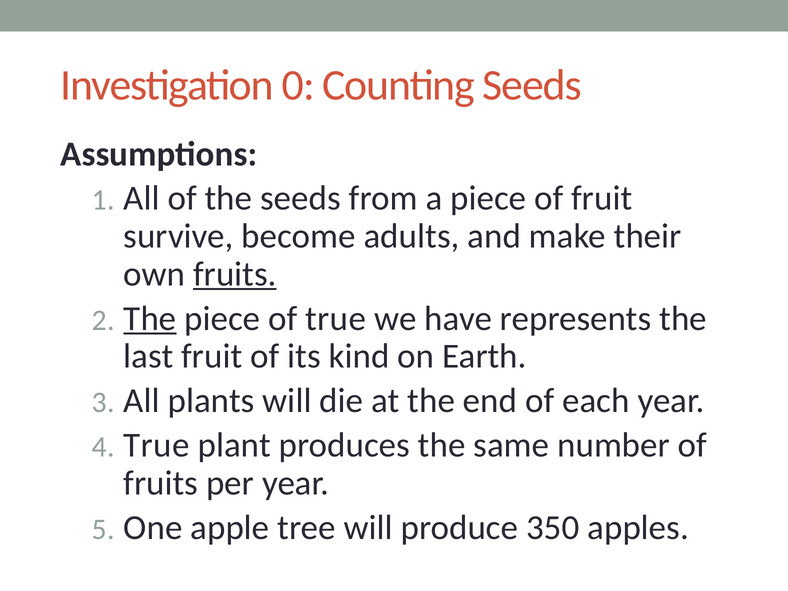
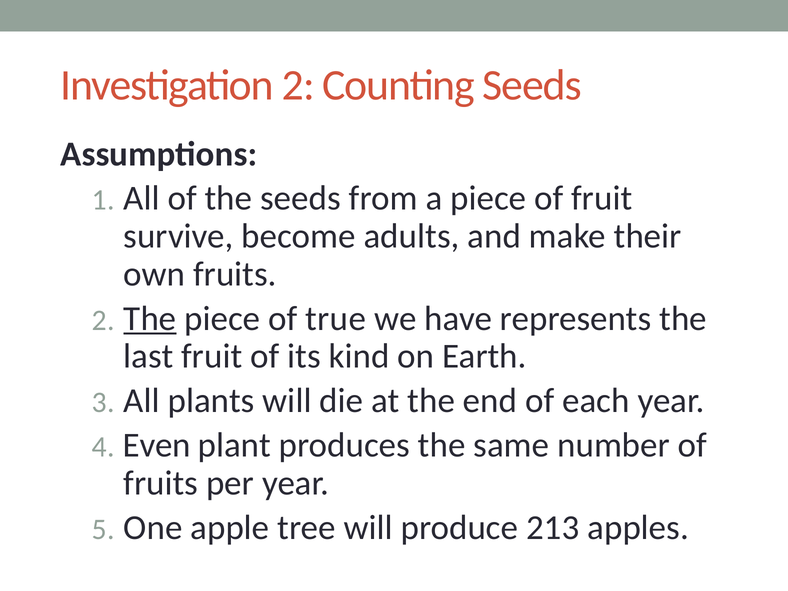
Investigation 0: 0 -> 2 (298, 85)
fruits underline: present -> none (235, 274)
True: True -> Even (157, 445)
350: 350 -> 213 (553, 528)
